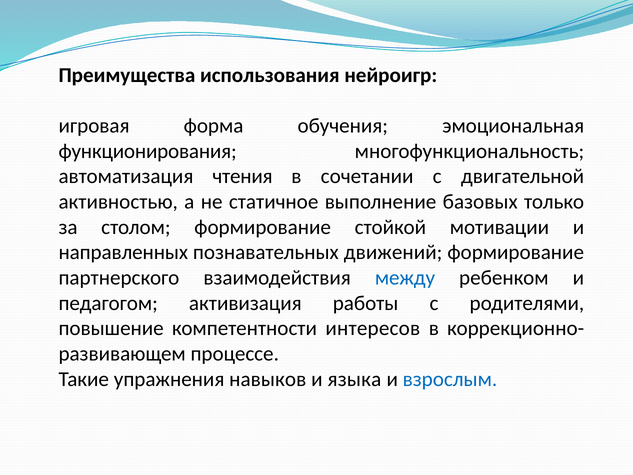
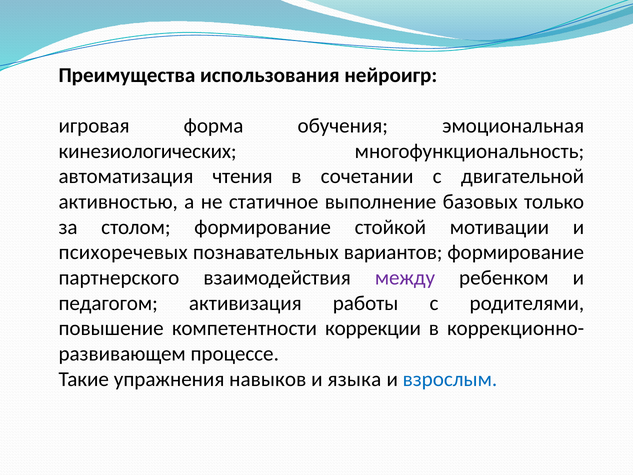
функционирования: функционирования -> кинезиологических (148, 151)
направленных: направленных -> психоречевых (123, 252)
движений: движений -> вариантов (393, 252)
между colour: blue -> purple (405, 278)
интересов: интересов -> коррекции (373, 328)
